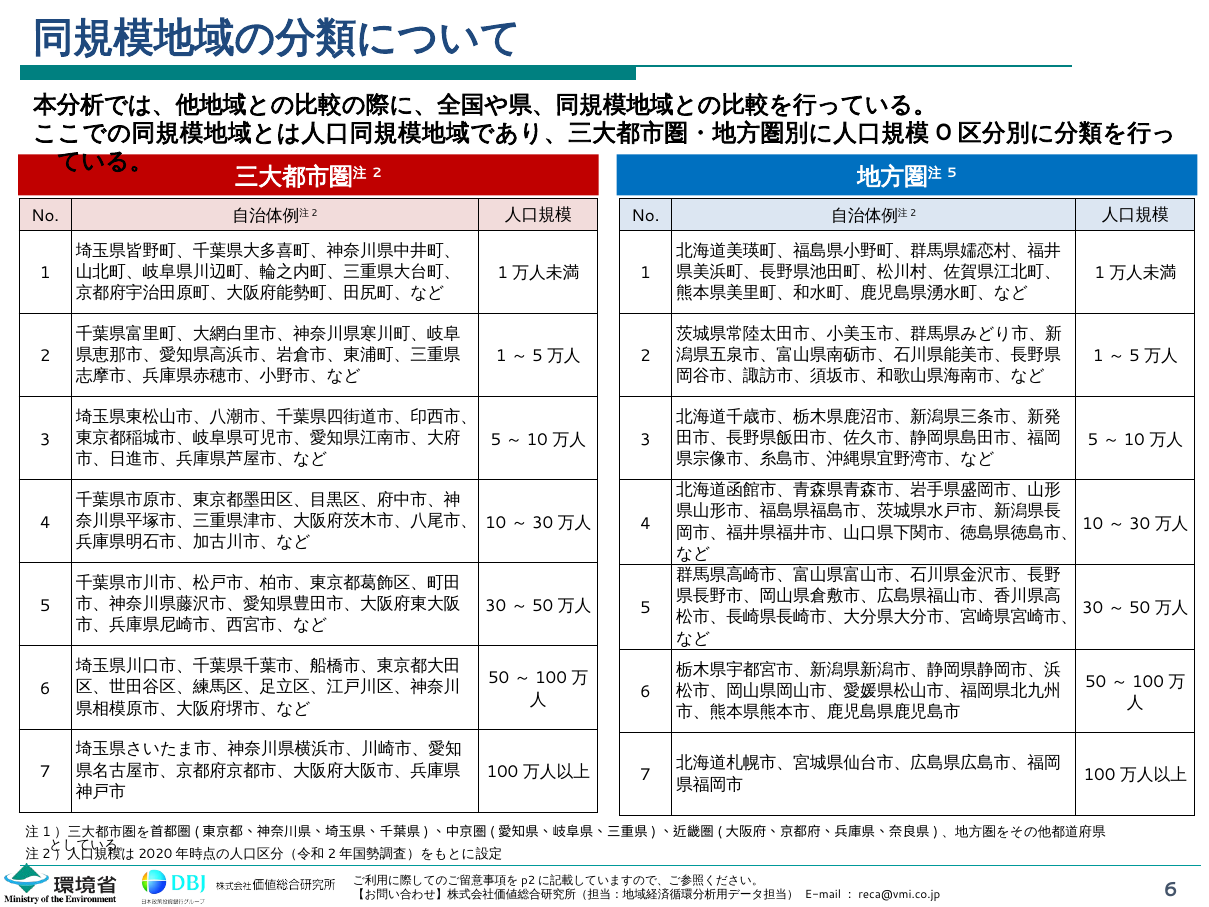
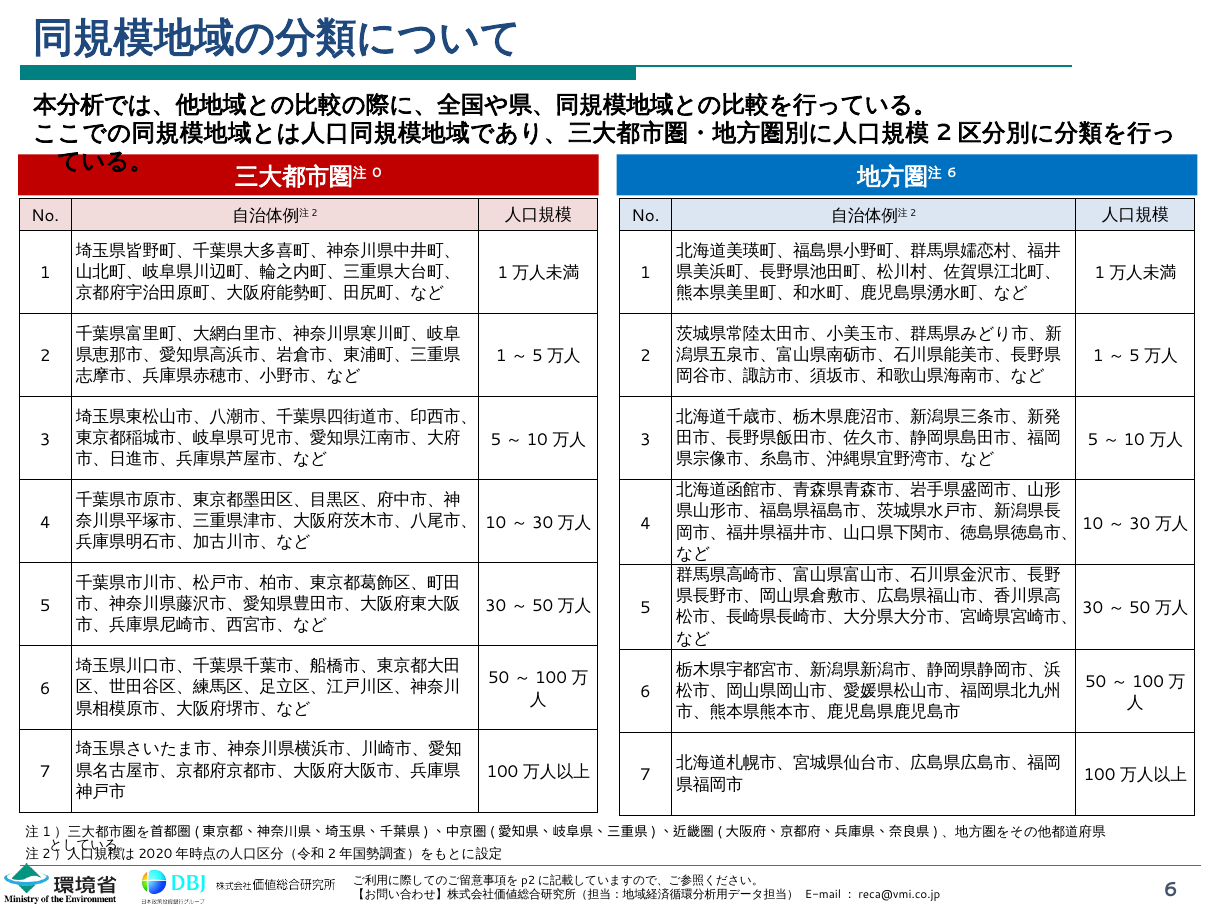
0: 0 -> 2 (944, 133)
2: 2 -> 0 (377, 173)
5: 5 -> 6 (952, 173)
